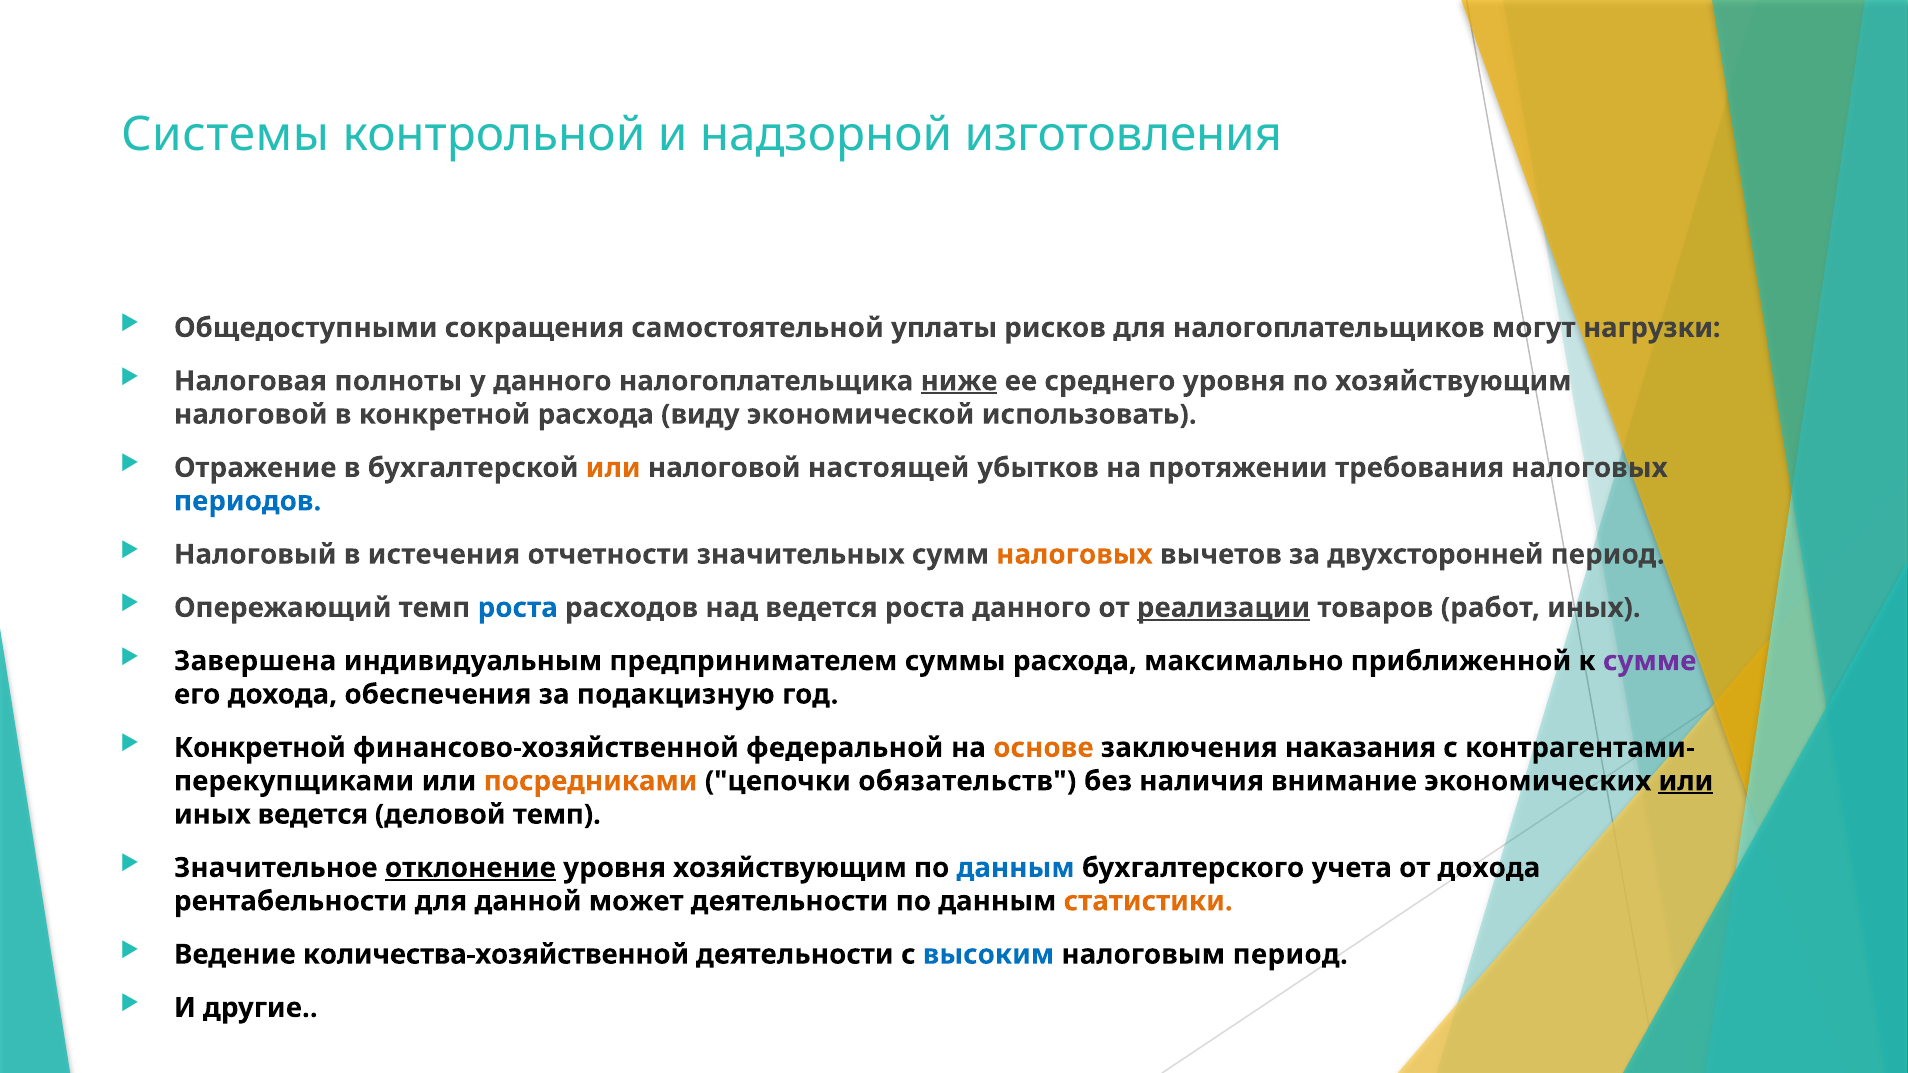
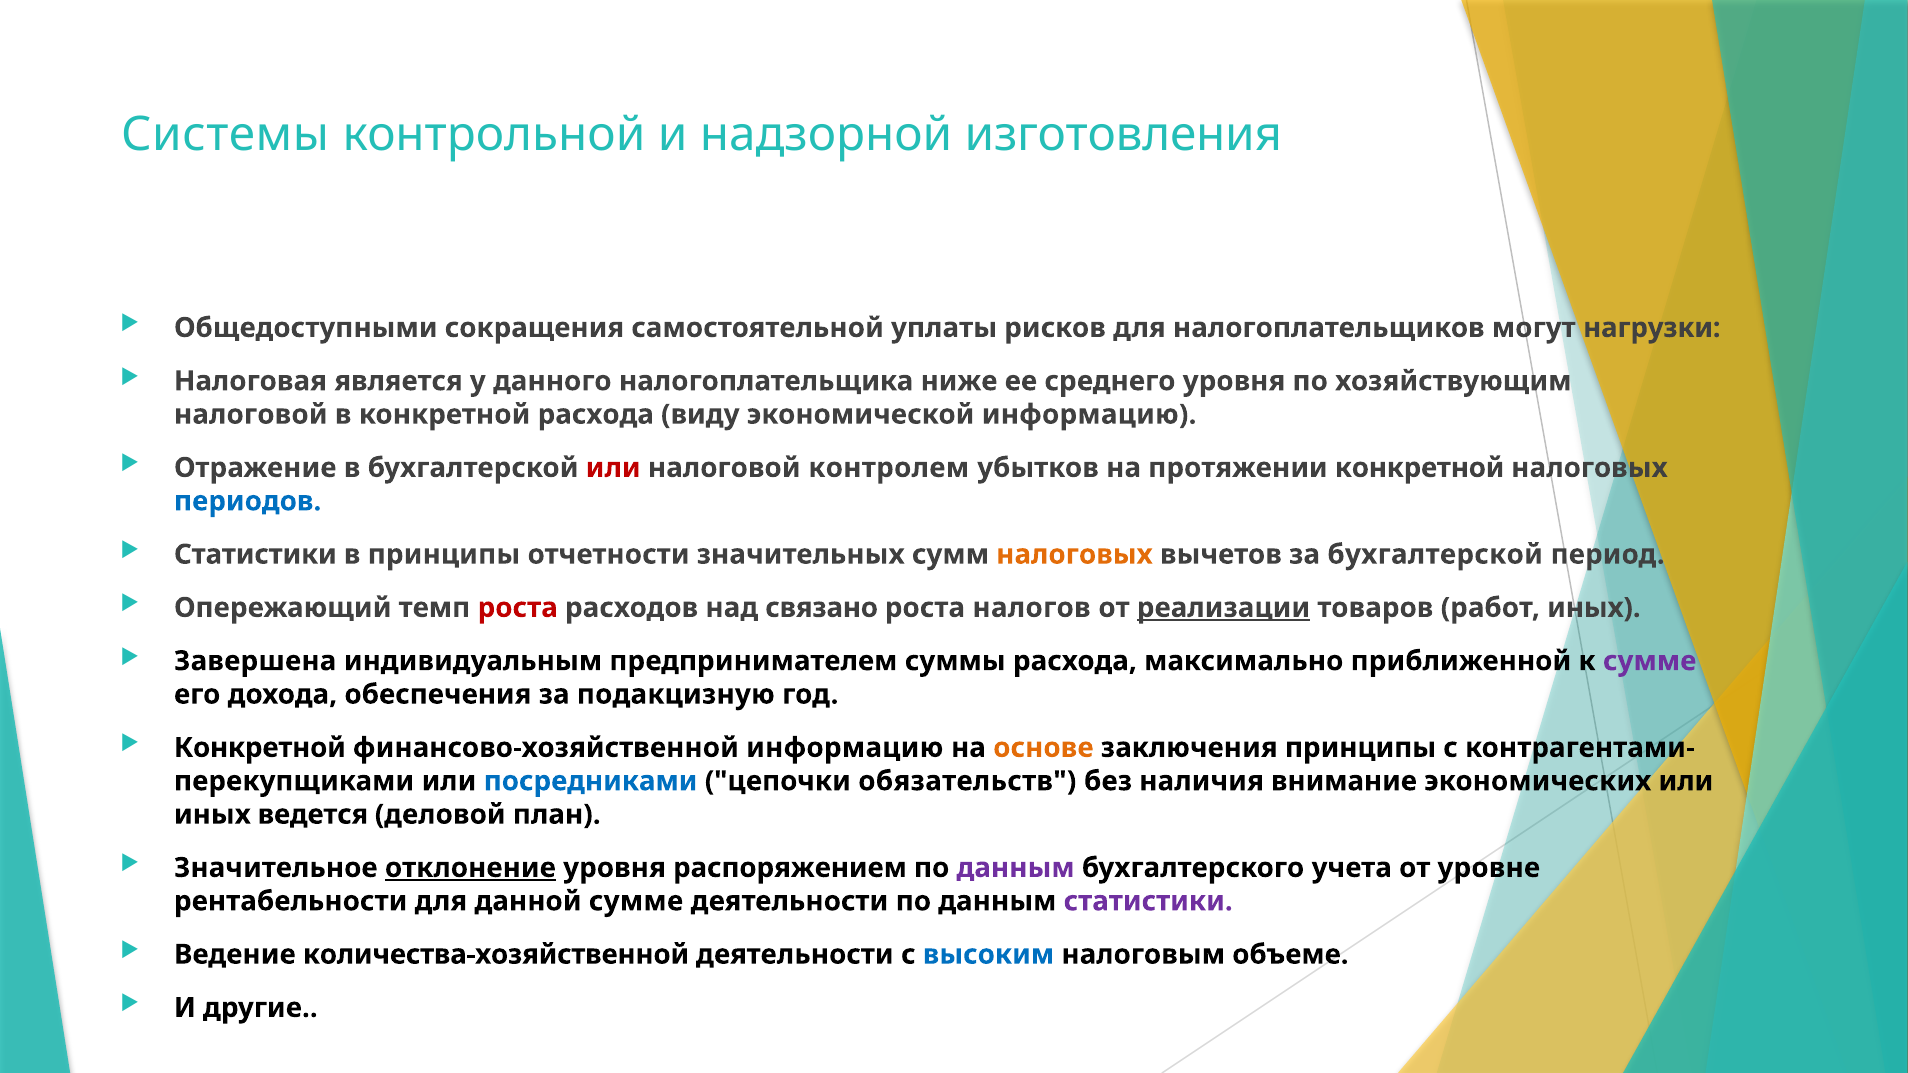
полноты: полноты -> является (399, 381)
ниже underline: present -> none (959, 381)
экономической использовать: использовать -> информацию (1089, 415)
или colour: orange -> red (613, 468)
настоящей: настоящей -> контролем (889, 468)
протяжении требования: требования -> конкретной (1420, 468)
Налоговый: Налоговый -> Статистики (255, 555)
в истечения: истечения -> принципы (444, 555)
за двухсторонней: двухсторонней -> бухгалтерской (1435, 555)
роста colour: blue -> red (518, 608)
над ведется: ведется -> связано (822, 608)
роста данного: данного -> налогов (1032, 608)
финансово-хозяйственной федеральной: федеральной -> информацию (845, 748)
заключения наказания: наказания -> принципы (1360, 748)
посредниками colour: orange -> blue (591, 781)
или underline: present -> none (1686, 781)
деловой темп: темп -> план (557, 815)
уровня хозяйствующим: хозяйствующим -> распоряжением (790, 868)
данным colour: blue -> purple (1016, 868)
от дохода: дохода -> уровне (1489, 868)
данной может: может -> сумме (636, 901)
статистики colour: orange -> purple (1148, 901)
налоговым период: период -> объеме (1290, 955)
